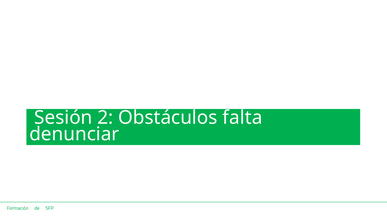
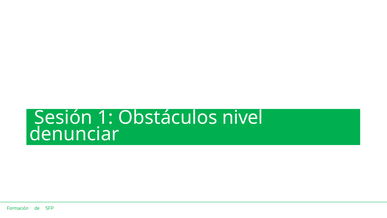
2: 2 -> 1 (105, 117)
falta: falta -> nivel (243, 117)
